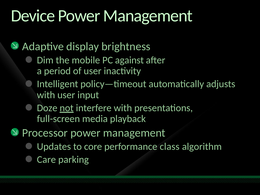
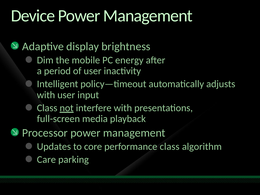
against: against -> energy (129, 60)
Doze: Doze -> Class (47, 108)
